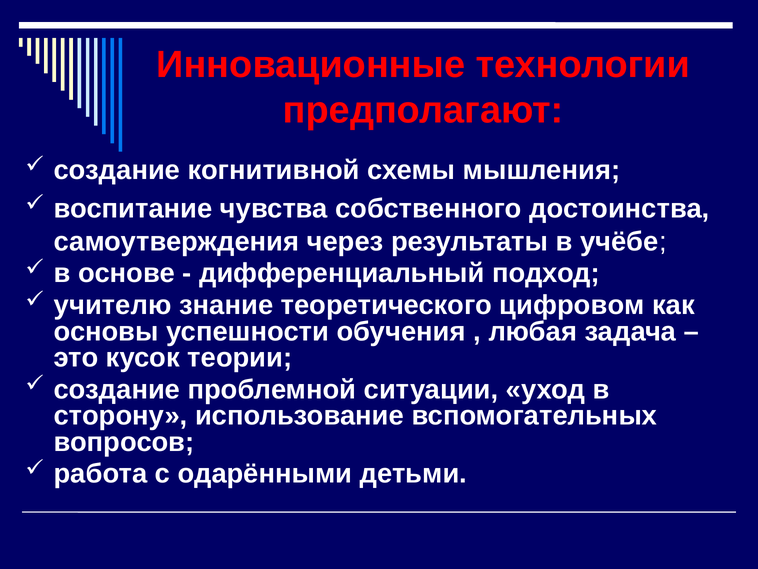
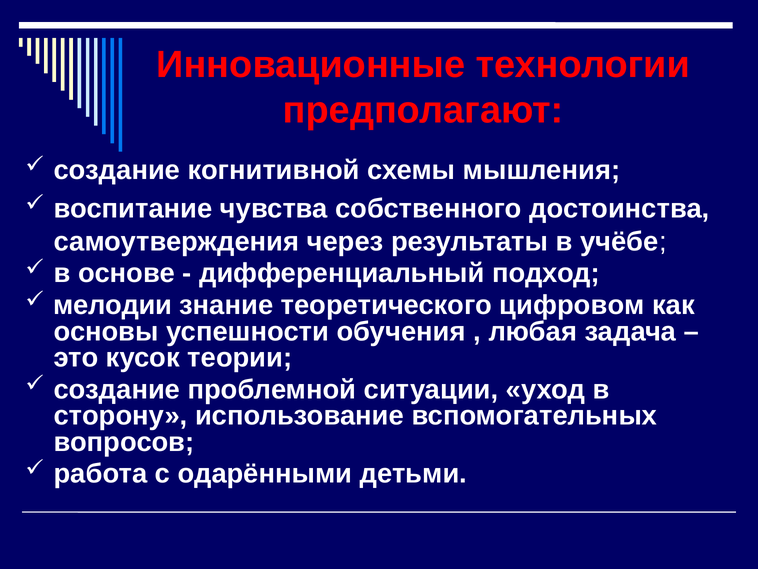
учителю: учителю -> мелодии (113, 305)
